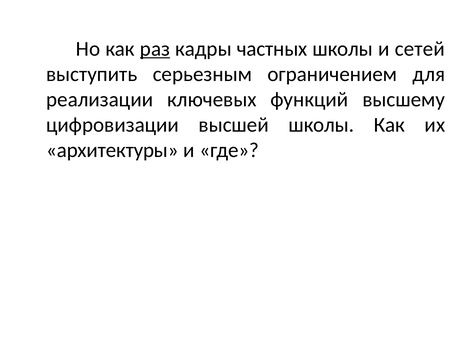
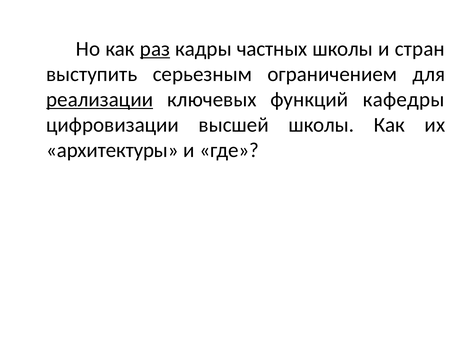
сетей: сетей -> стран (420, 49)
реализации underline: none -> present (100, 99)
высшему: высшему -> кафедры (404, 99)
